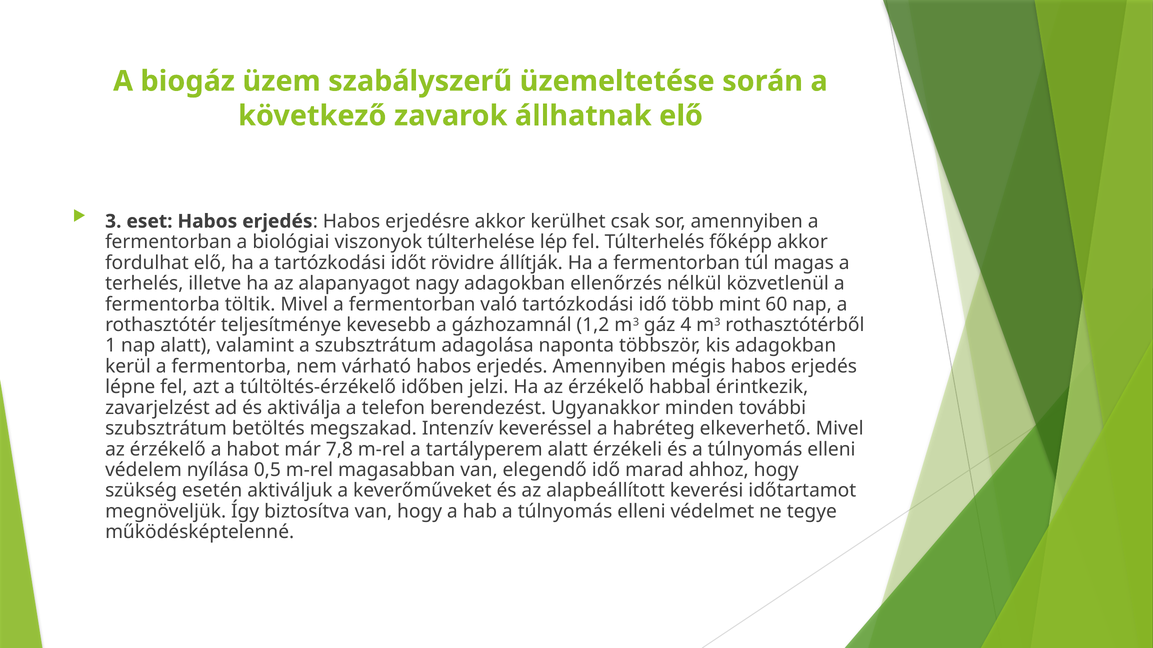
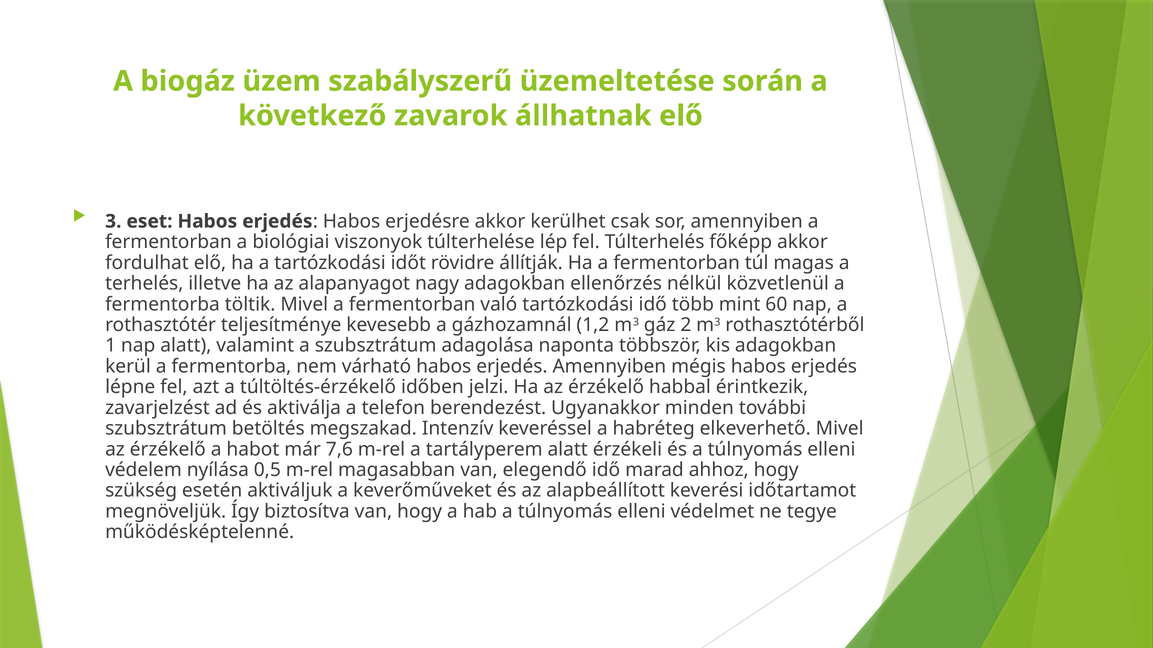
4: 4 -> 2 (686, 325)
7,8: 7,8 -> 7,6 (339, 450)
